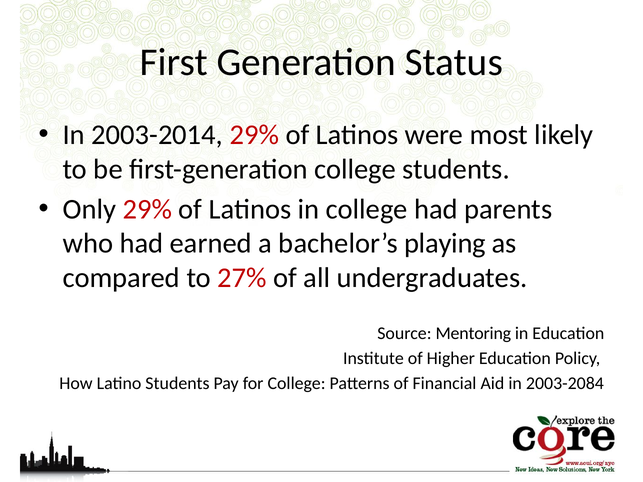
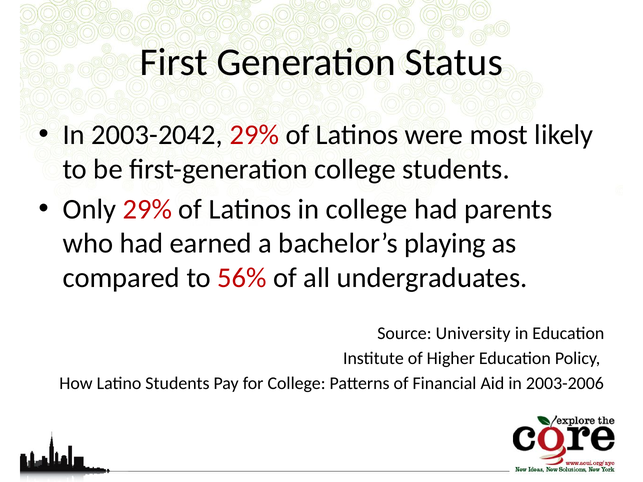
2003-2014: 2003-2014 -> 2003-2042 (157, 135)
27%: 27% -> 56% (242, 278)
Mentoring: Mentoring -> University (473, 334)
2003-2084: 2003-2084 -> 2003-2006 (565, 384)
